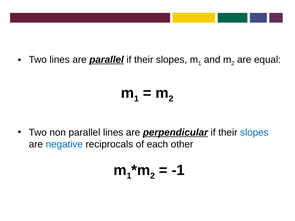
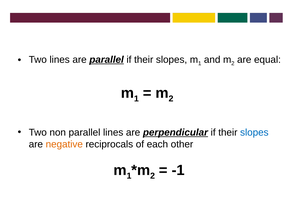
negative colour: blue -> orange (64, 144)
